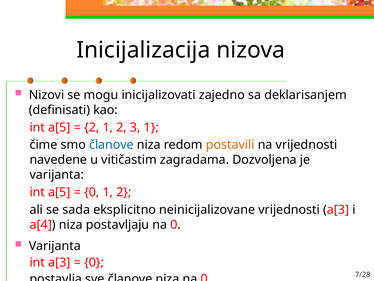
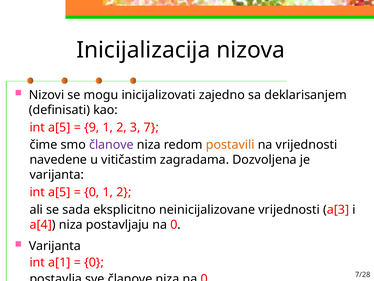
2: 2 -> 9 (92, 127)
3 1: 1 -> 7 (151, 127)
članove colour: blue -> purple (111, 145)
int a[3: a[3 -> a[1 (59, 262)
